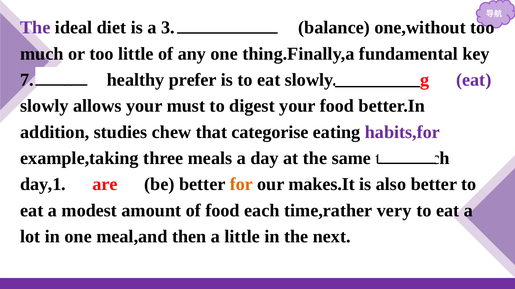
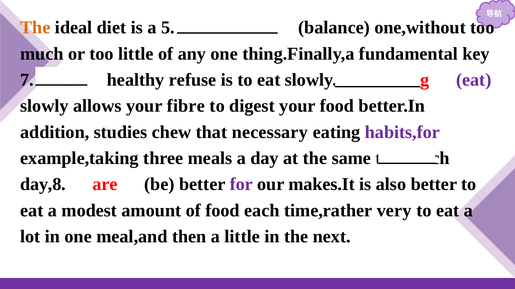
The colour: purple -> orange (35, 28)
3: 3 -> 5 (168, 28)
prefer: prefer -> refuse (193, 80)
must: must -> fibre (186, 106)
categorise: categorise -> necessary (270, 132)
day,1: day,1 -> day,8 (43, 185)
for colour: orange -> purple (241, 185)
